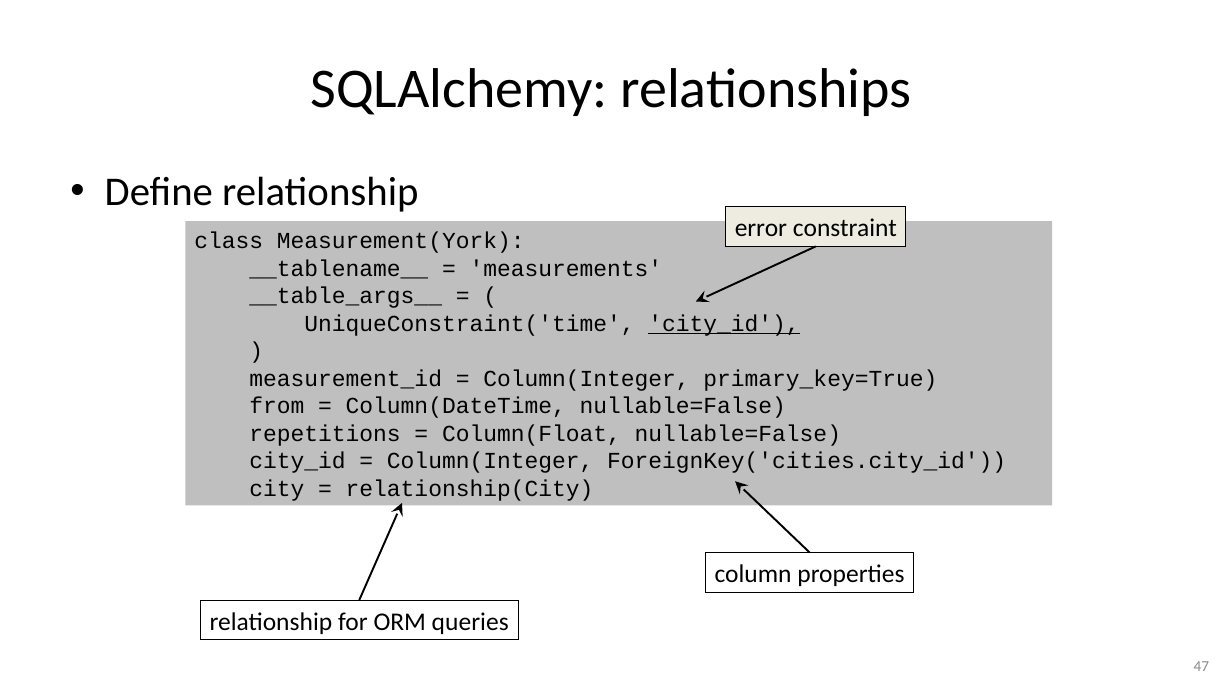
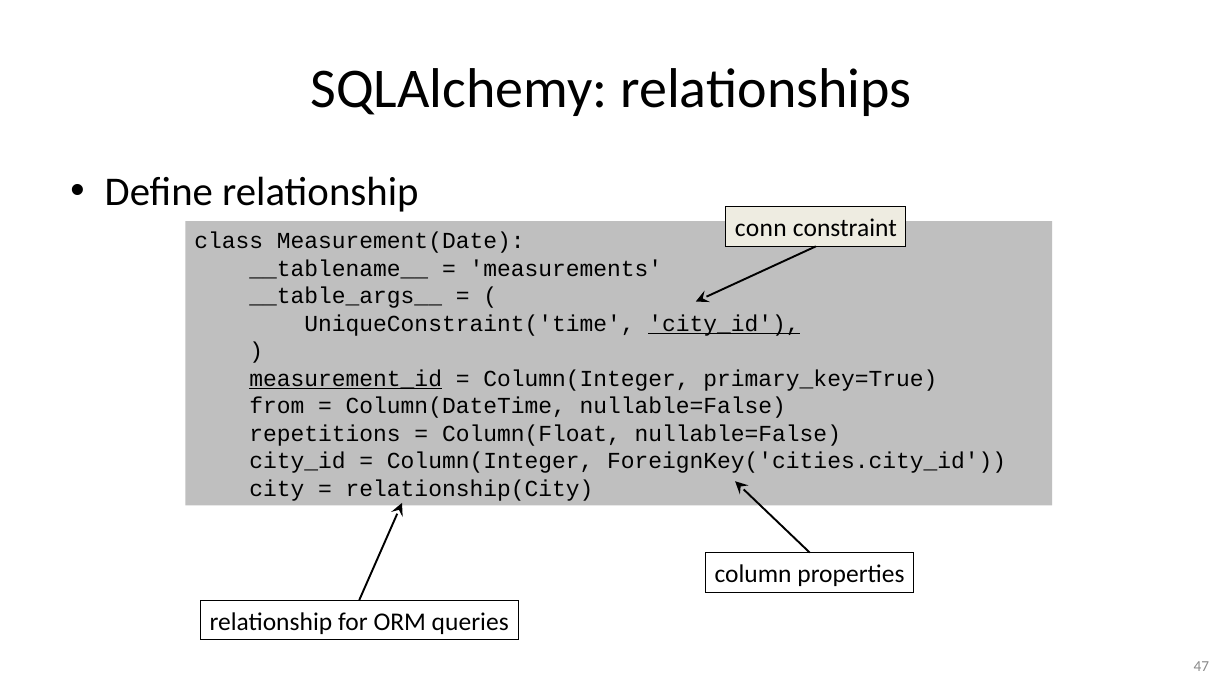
error: error -> conn (761, 228)
Measurement(York: Measurement(York -> Measurement(Date (401, 241)
measurement_id underline: none -> present (346, 379)
